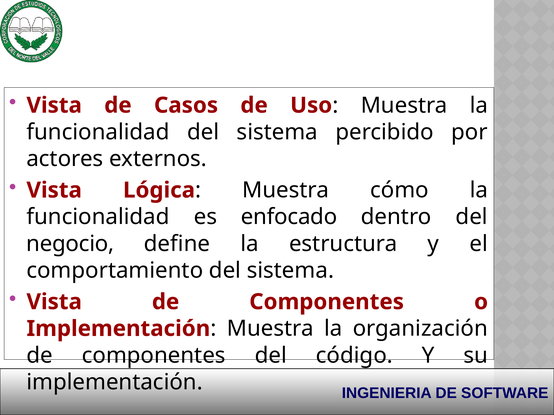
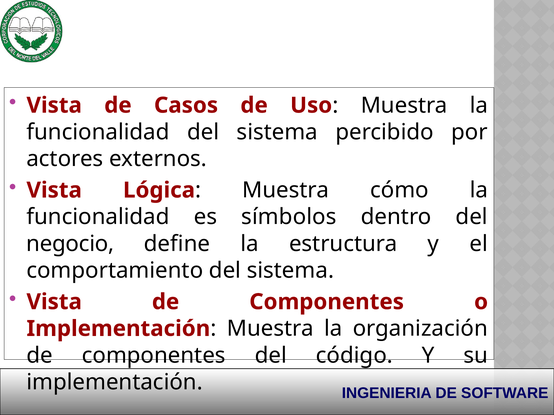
enfocado: enfocado -> símbolos (289, 217)
